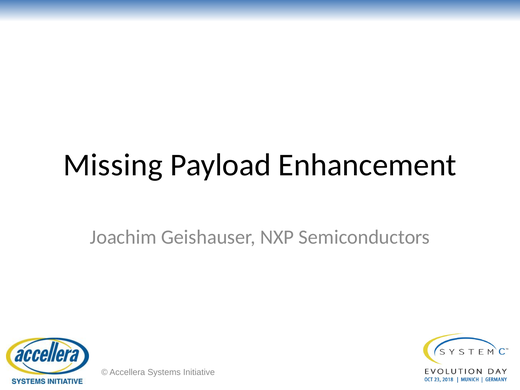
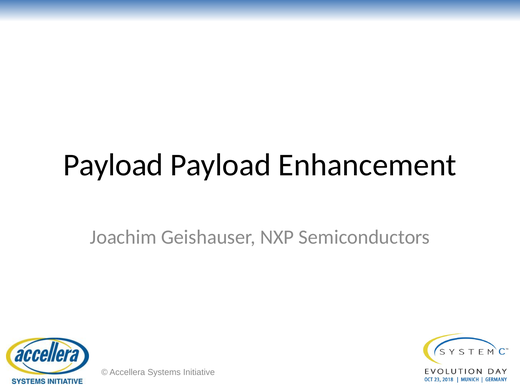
Missing: Missing -> Payload (113, 165)
